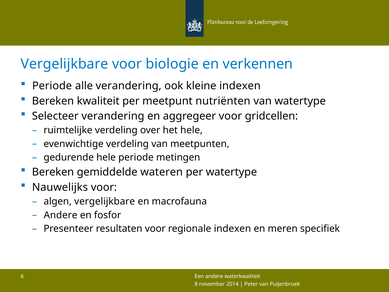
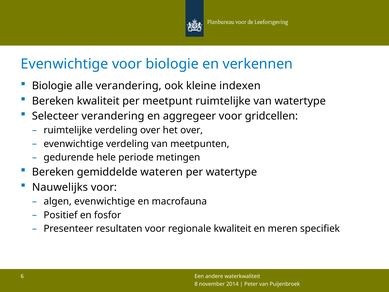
Vergelijkbare: Vergelijkbare -> Evenwichtige (65, 64)
Periode: Periode -> Biologie (52, 86)
meetpunt nutriënten: nutriënten -> ruimtelijke (223, 101)
het hele: hele -> over (192, 130)
algen vergelijkbare: vergelijkbare -> evenwichtige (105, 201)
Andere: Andere -> Positief (61, 215)
regionale indexen: indexen -> kwaliteit (233, 229)
